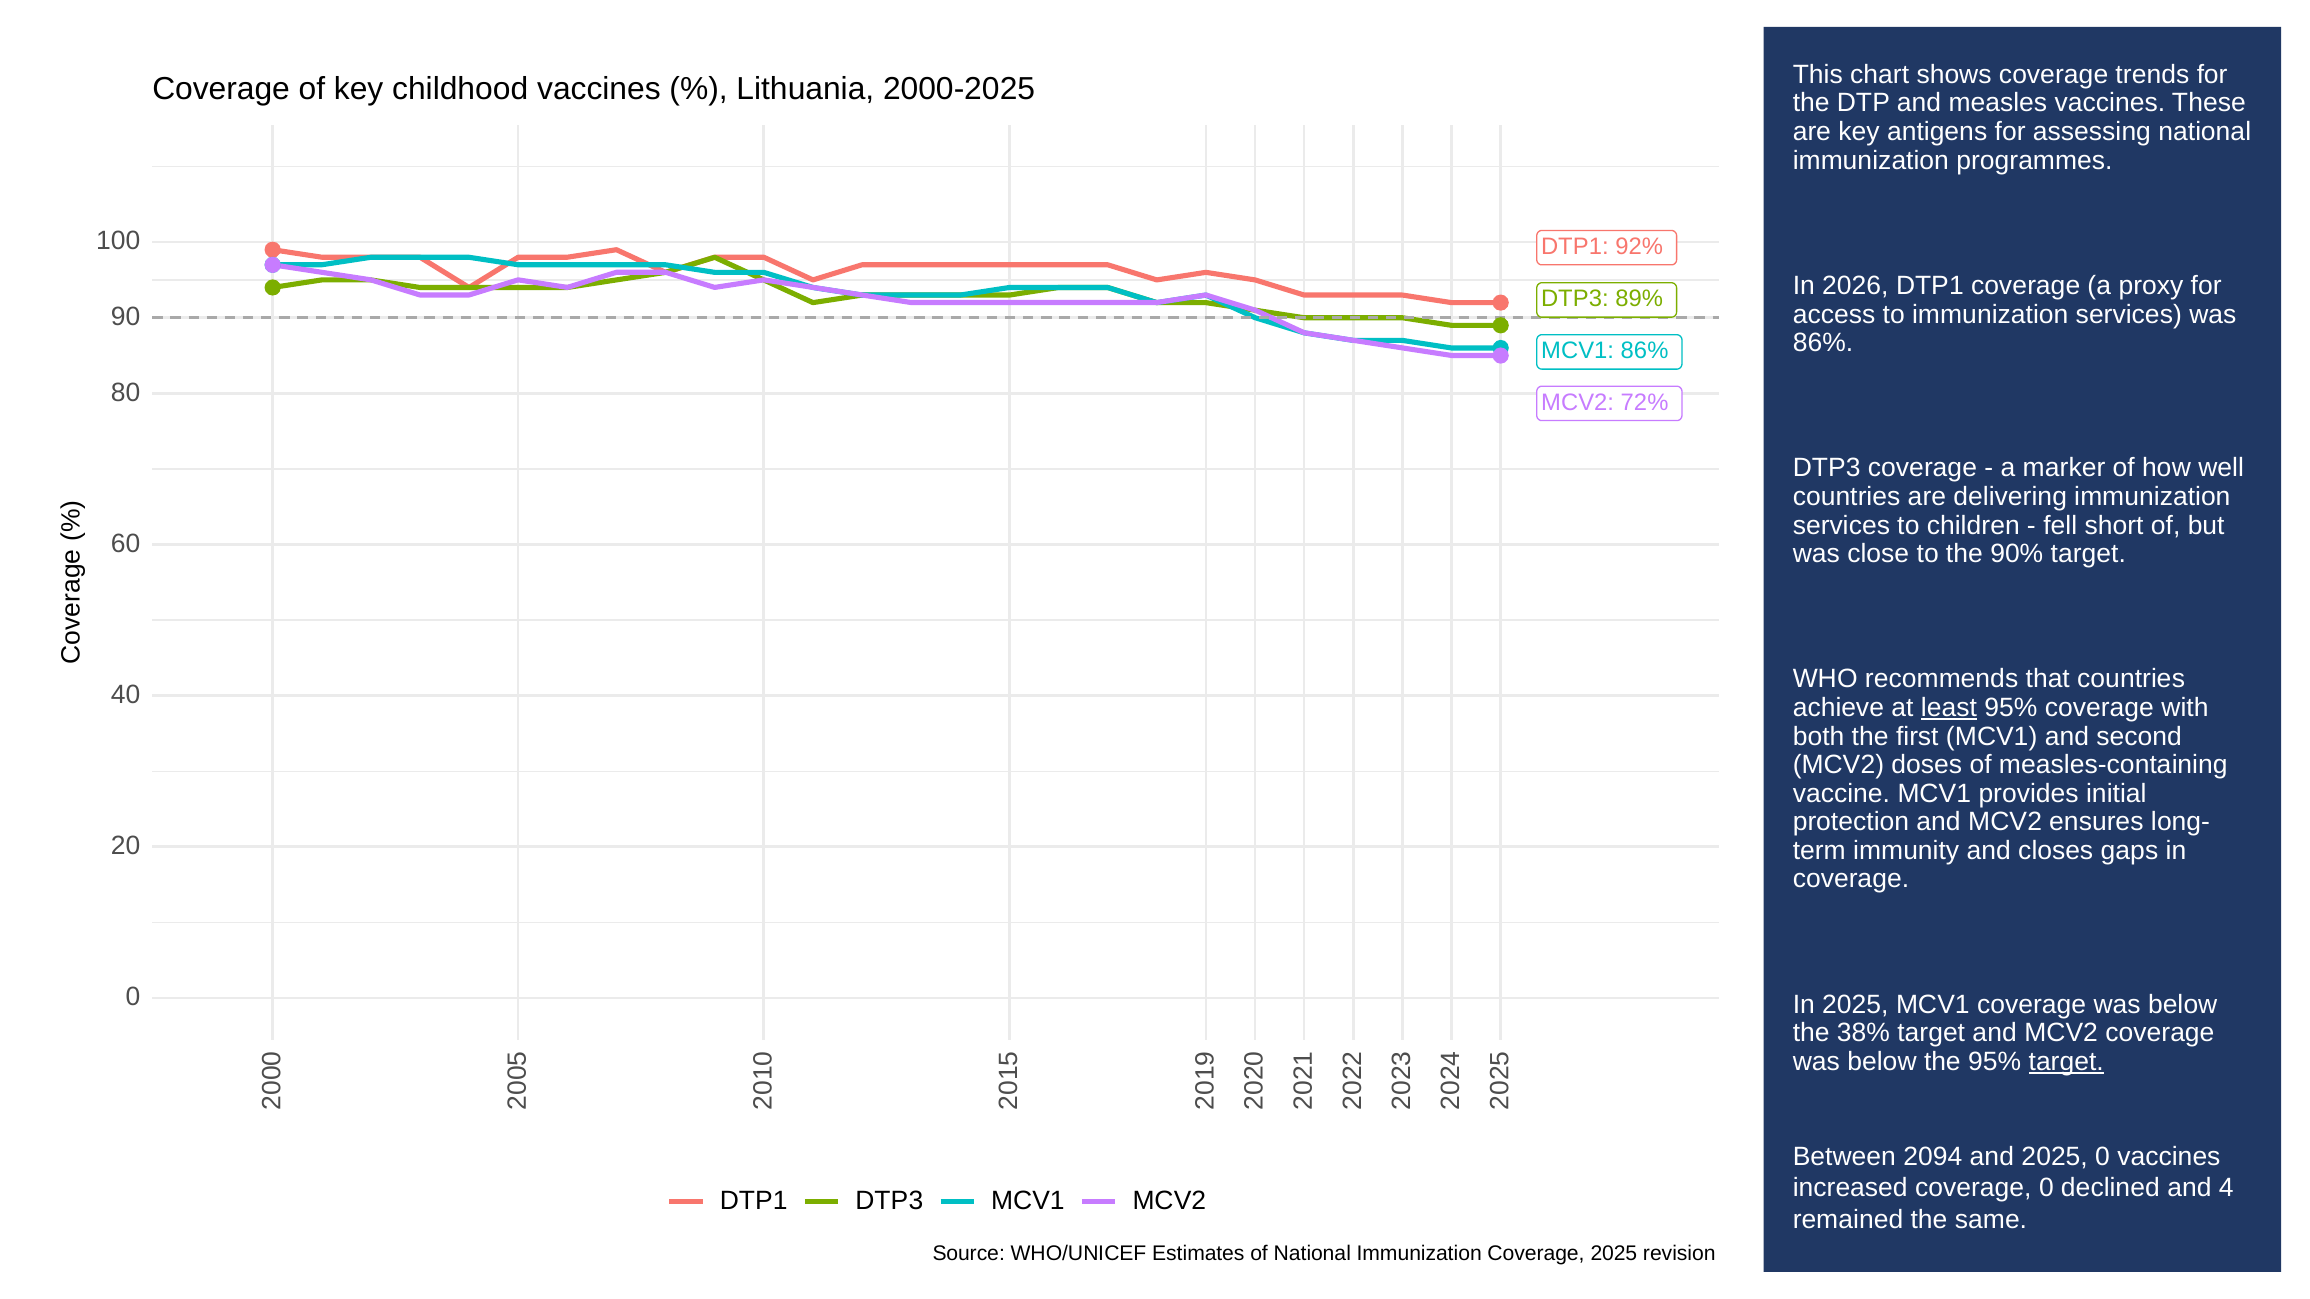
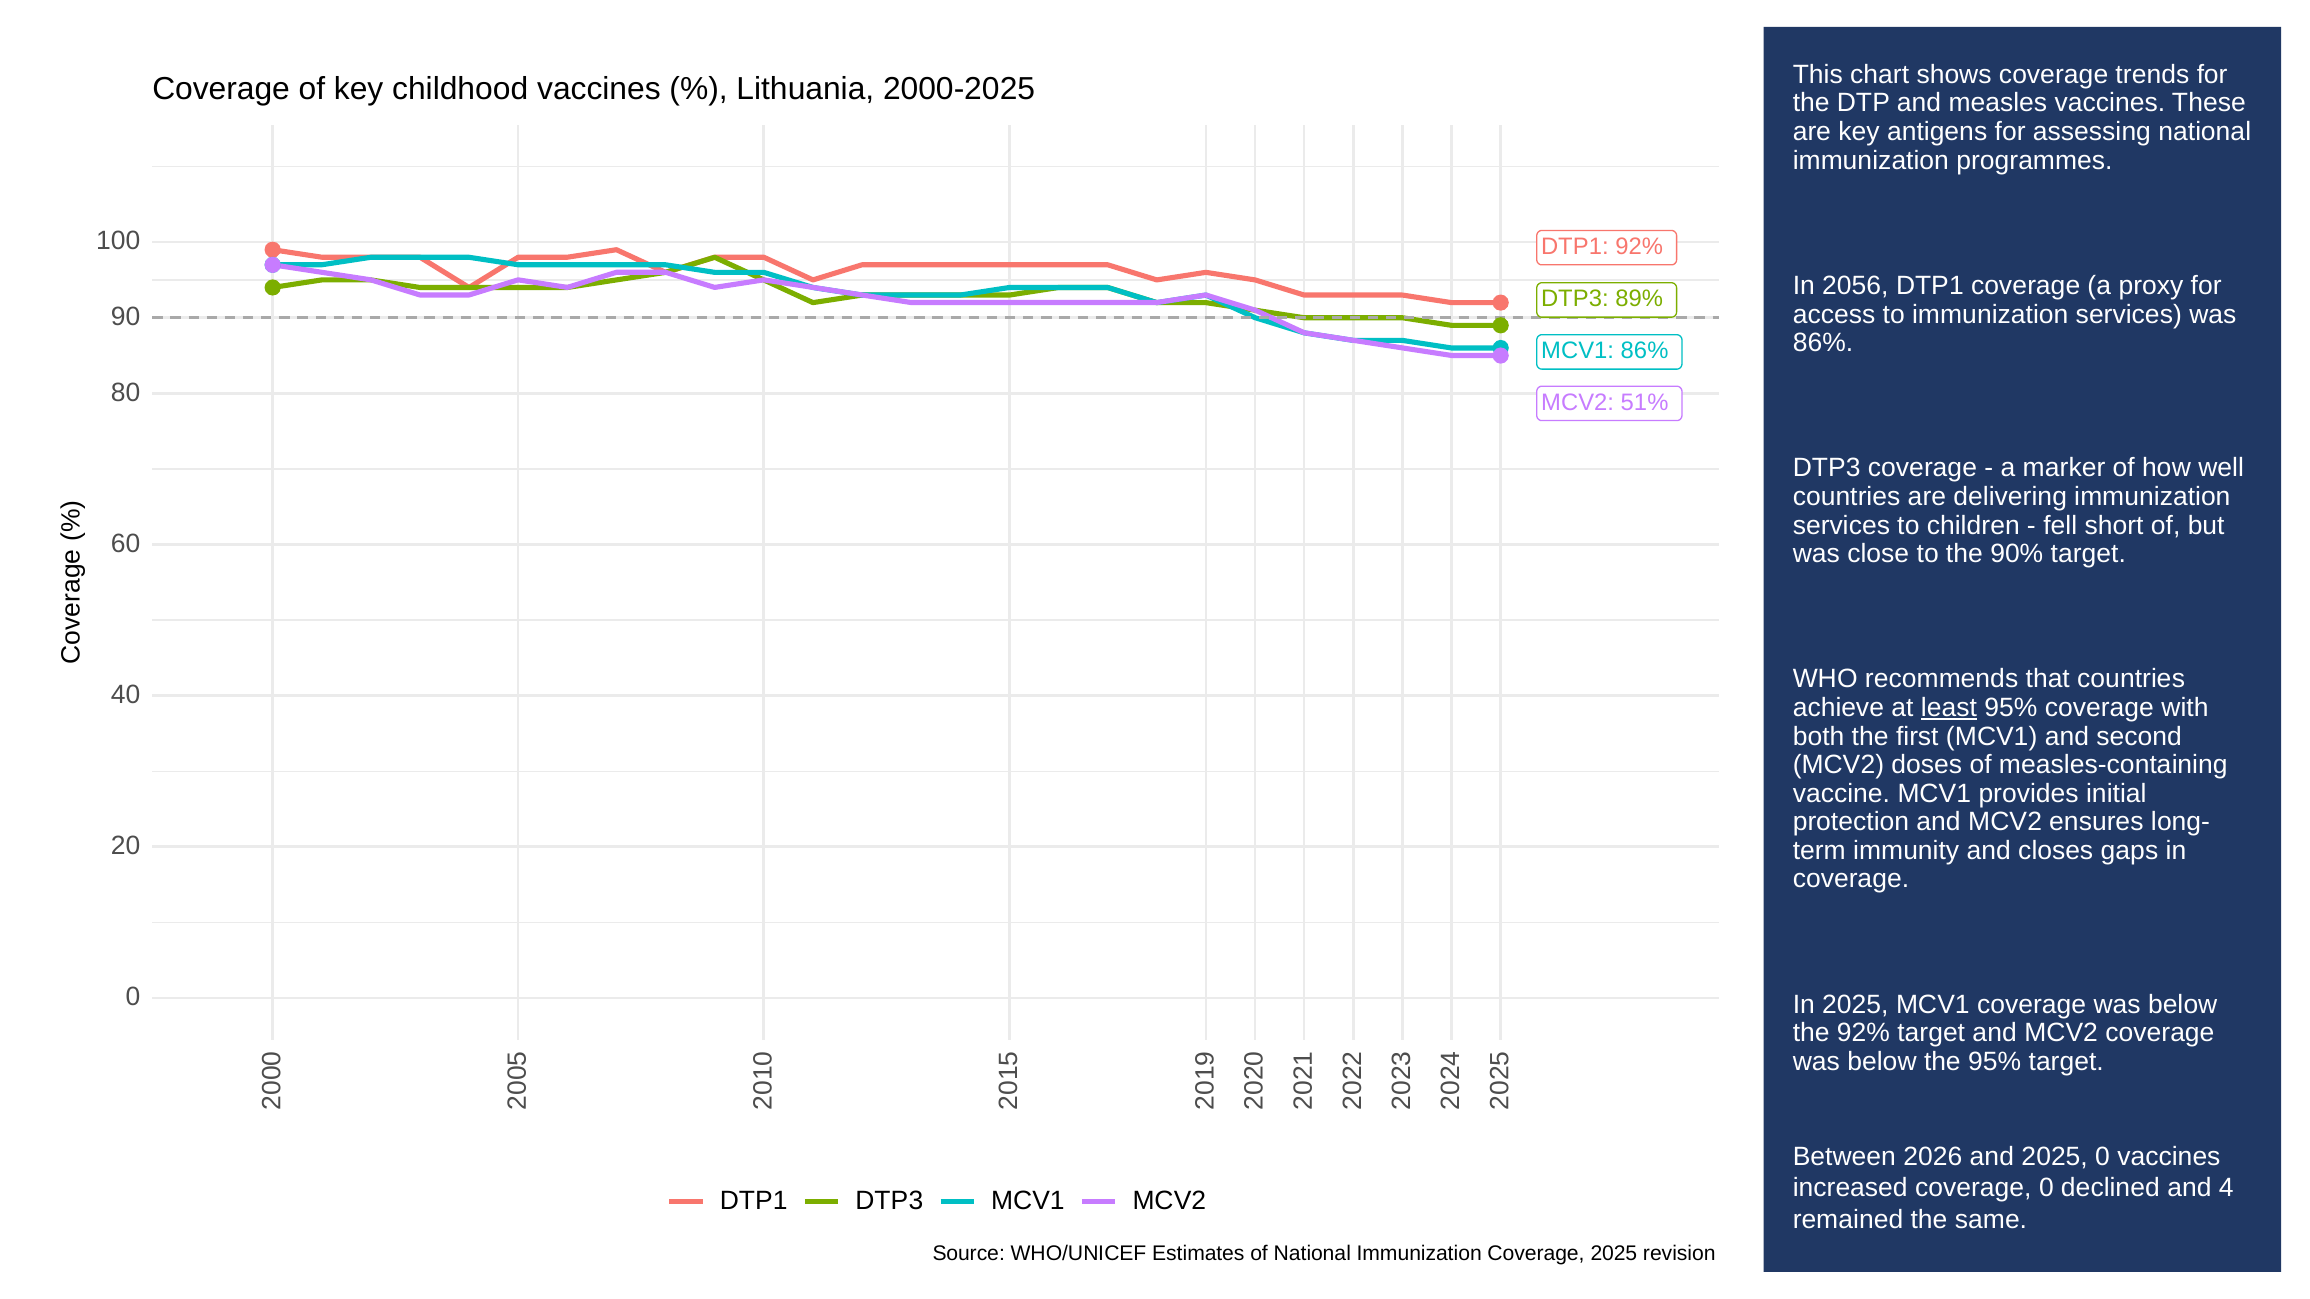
2026: 2026 -> 2056 (1855, 286)
72%: 72% -> 51% (1645, 402)
the 38%: 38% -> 92% (1863, 1033)
target underline: present -> none (2066, 1062)
2094: 2094 -> 2026 (1933, 1157)
